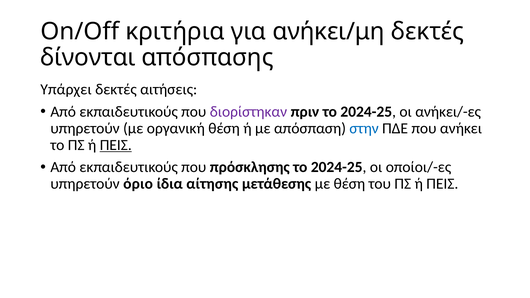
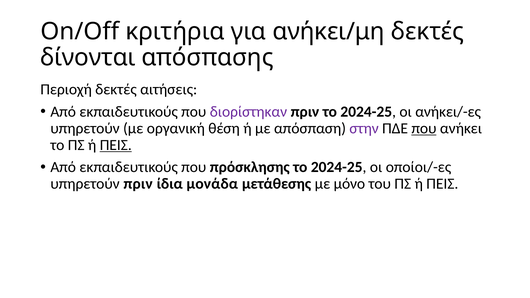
Υπάρχει: Υπάρχει -> Περιοχή (66, 90)
στην colour: blue -> purple (364, 128)
που underline: none -> present (424, 128)
υπηρετούν όριο: όριο -> πριν (138, 184)
αίτησης: αίτησης -> μονάδα (212, 184)
με θέση: θέση -> μόνο (349, 184)
